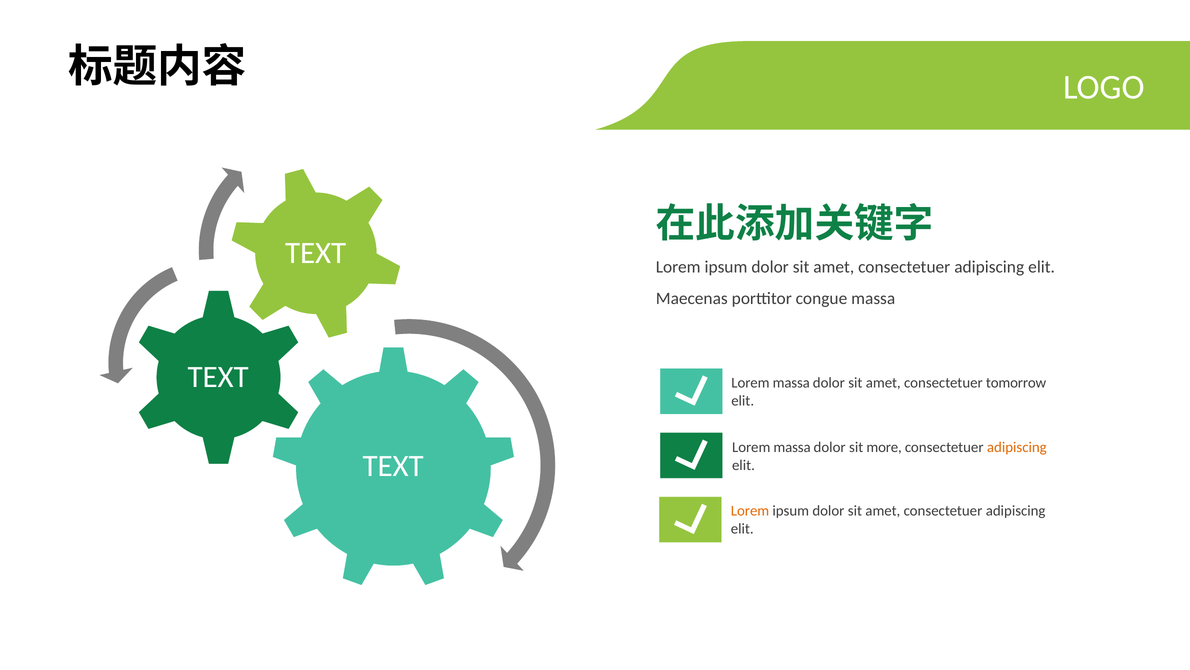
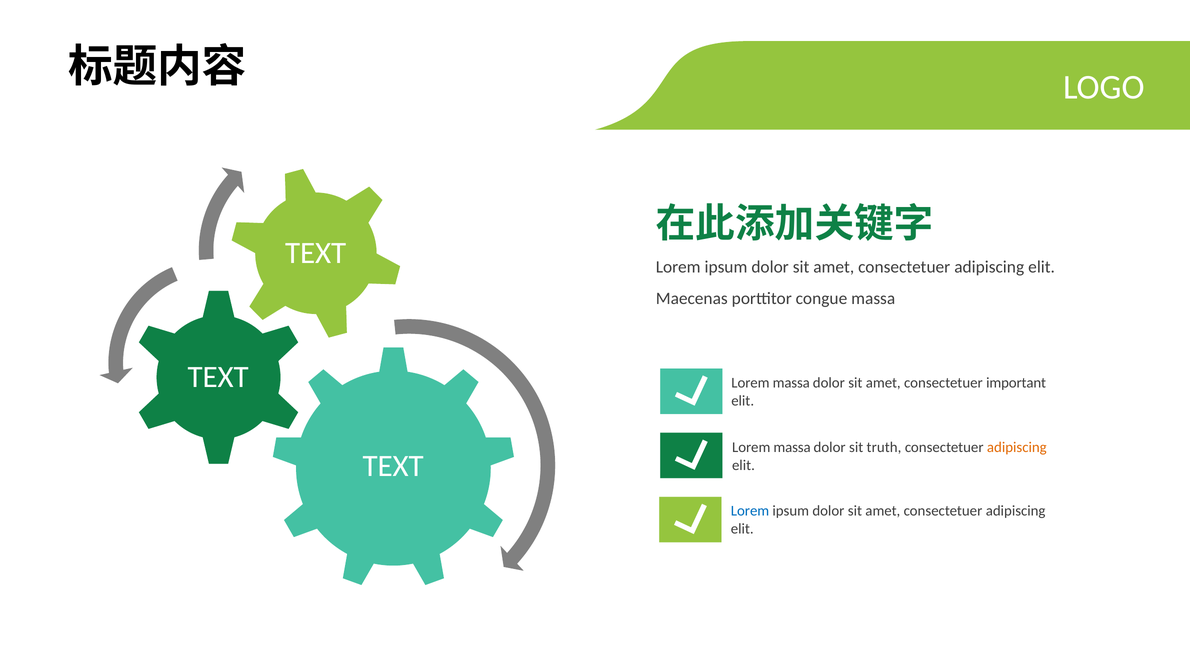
tomorrow: tomorrow -> important (1016, 382)
more: more -> truth (884, 447)
Lorem colour: orange -> blue (750, 510)
